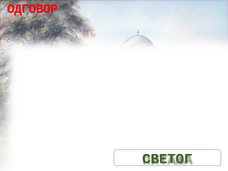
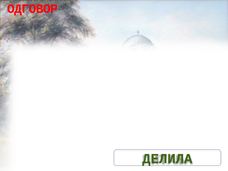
СВЕТОГ: СВЕТОГ -> ДЕЛИЛА (167, 159)
